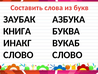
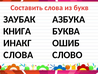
ВУКАБ: ВУКАБ -> ОШИБ (66, 43)
СЛОВО: СЛОВО -> СЛОВА (18, 55)
